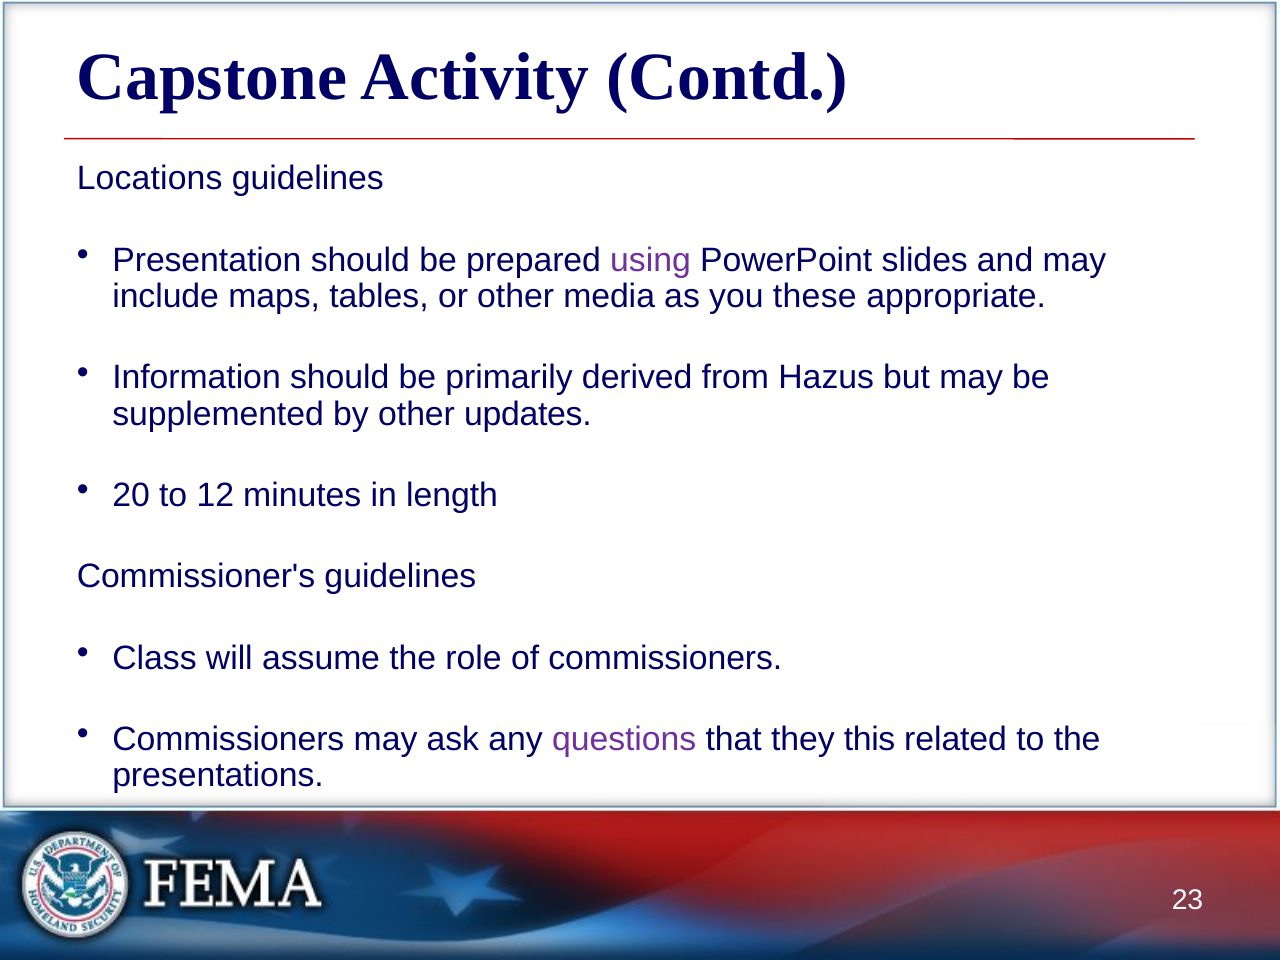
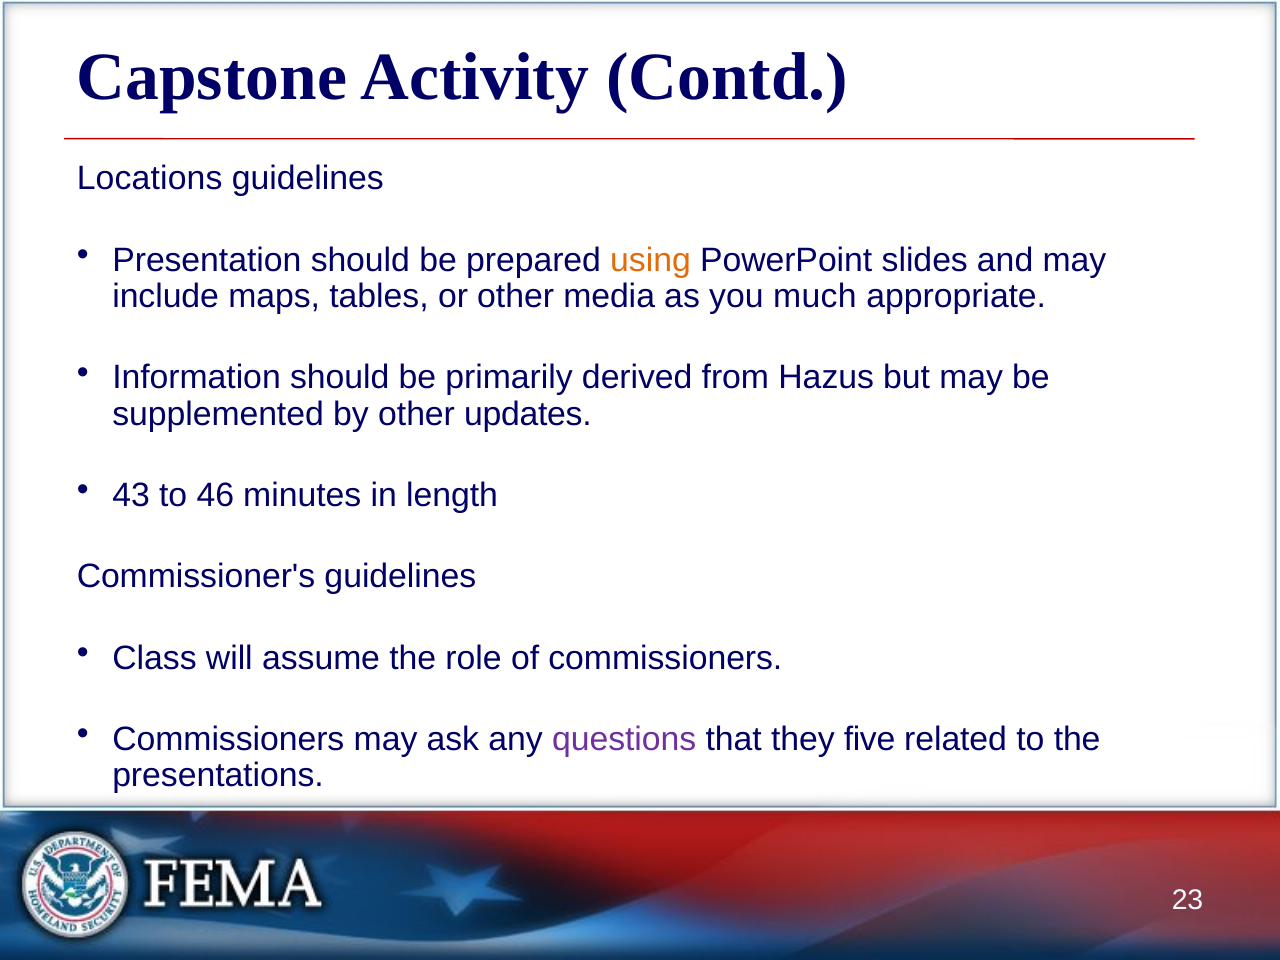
using colour: purple -> orange (651, 260)
these: these -> much (815, 296)
20: 20 -> 43 (131, 495)
12: 12 -> 46 (215, 495)
this: this -> five (870, 739)
